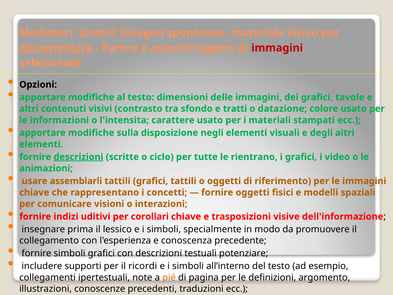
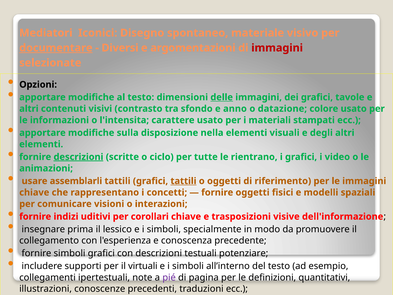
Parere: Parere -> Diversi (120, 48)
autocorreggere: autocorreggere -> argomentazioni (193, 48)
delle underline: none -> present (222, 97)
tratti: tratti -> anno (235, 109)
negli: negli -> nella (212, 133)
tattili underline: none -> present (183, 181)
ricordi: ricordi -> virtuali (143, 266)
pié colour: orange -> purple (169, 277)
argomento: argomento -> quantitativi (324, 277)
